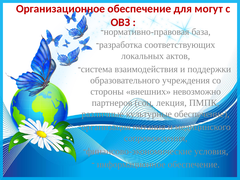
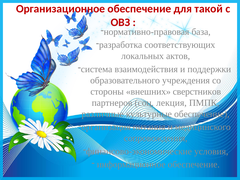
могут: могут -> такой (209, 9)
невозможно: невозможно -> сверстников (197, 92)
